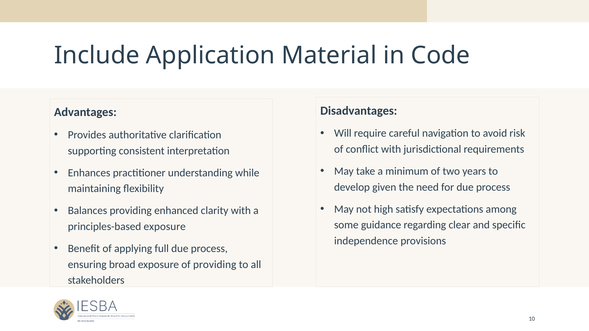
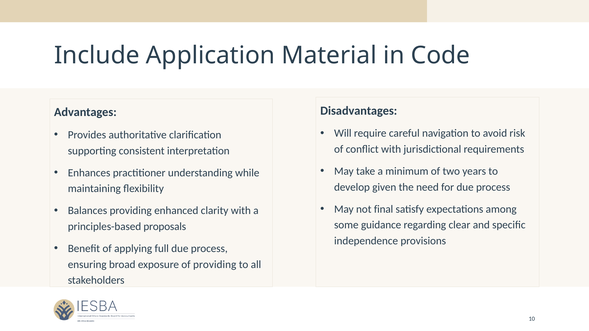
high: high -> final (384, 209)
principles-based exposure: exposure -> proposals (165, 227)
